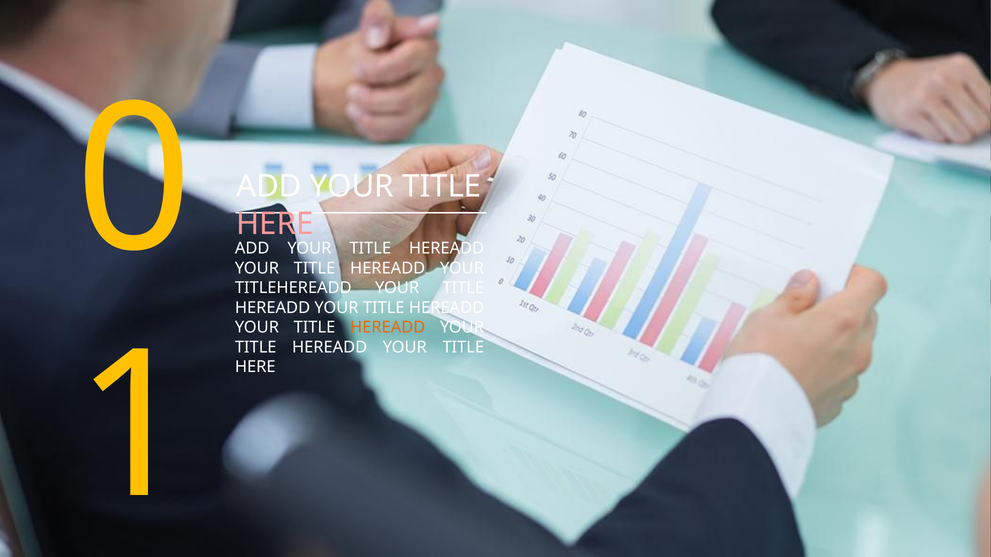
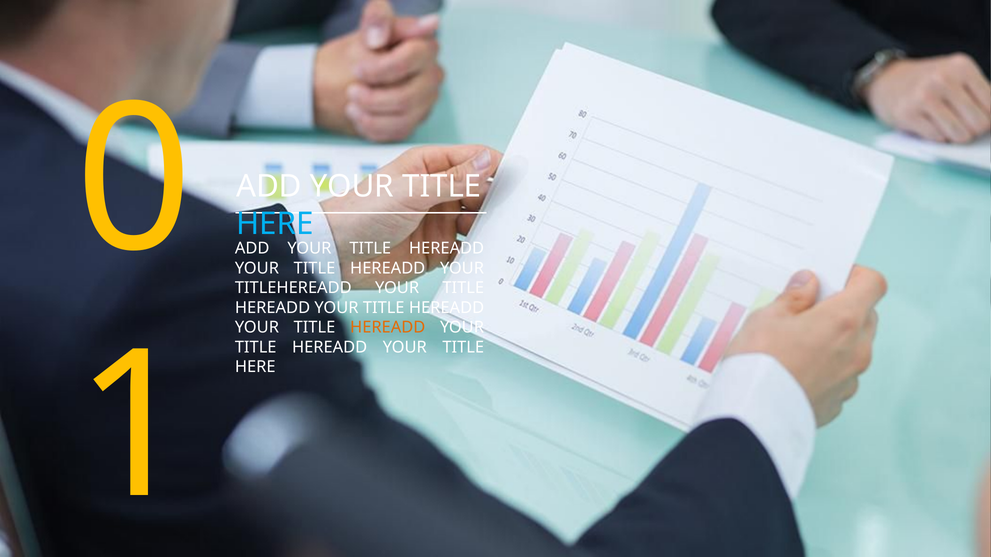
HERE colour: pink -> light blue (275, 224)
